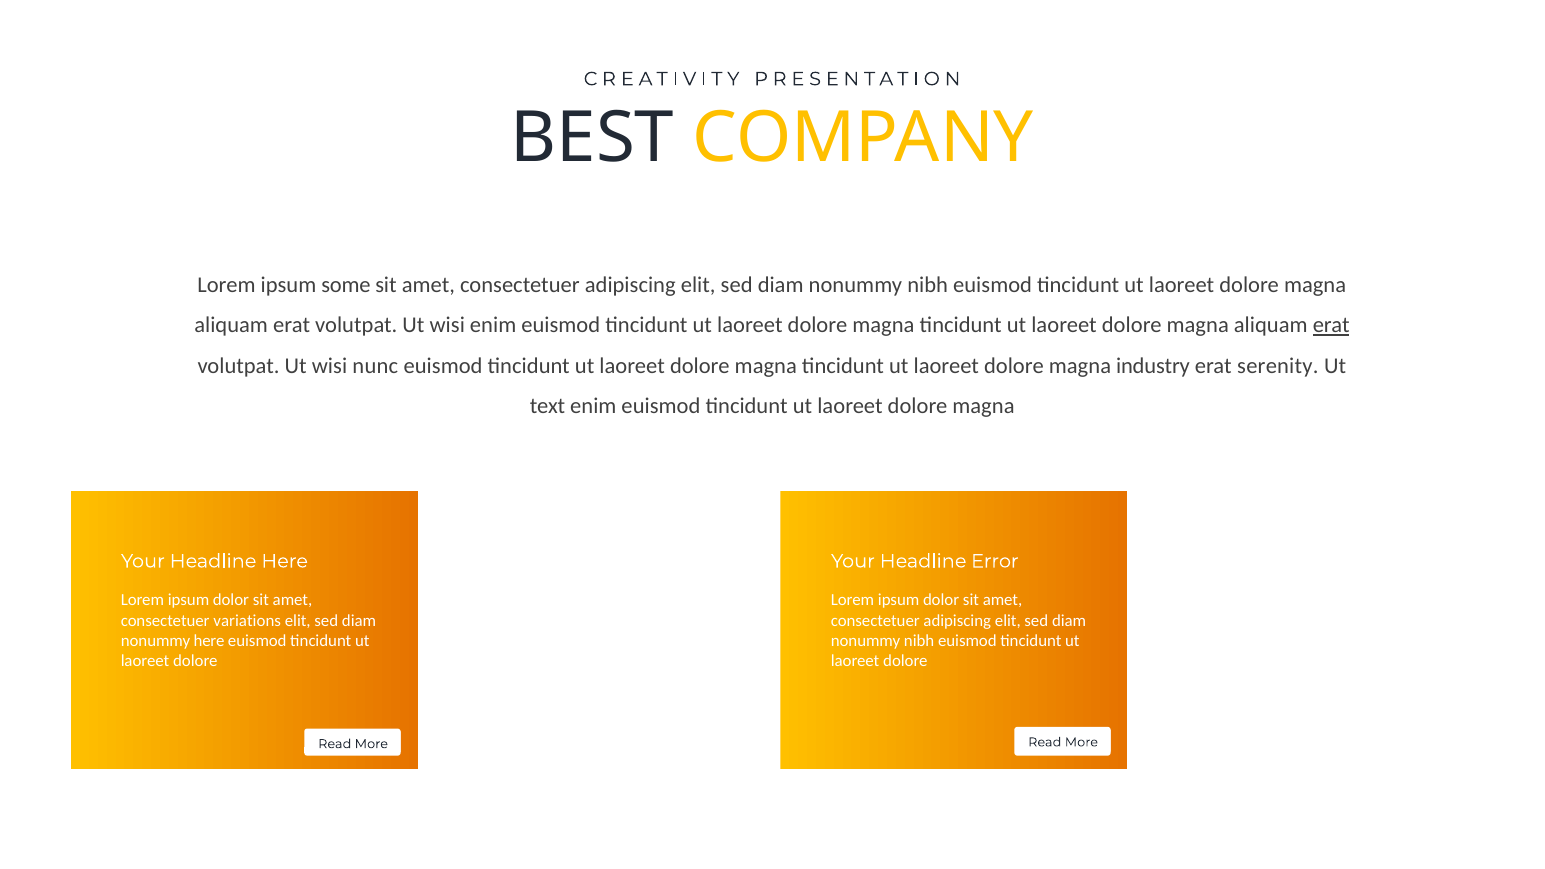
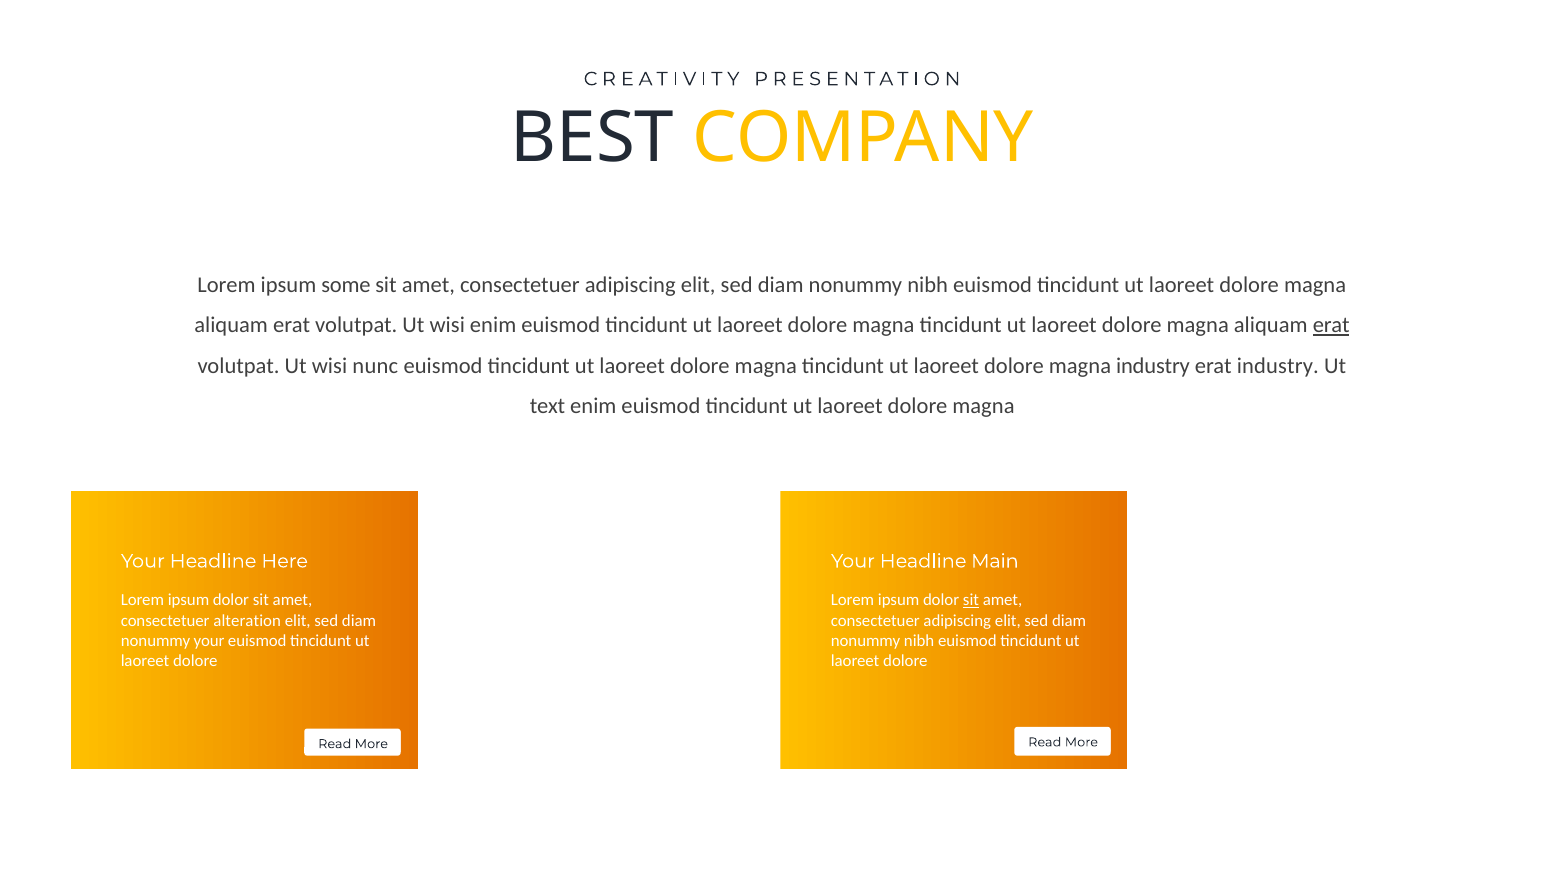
erat serenity: serenity -> industry (1278, 366)
Error: Error -> Main (995, 561)
sit underline: none -> present (971, 600)
variations: variations -> alteration (247, 621)
nonummy here: here -> your (209, 641)
